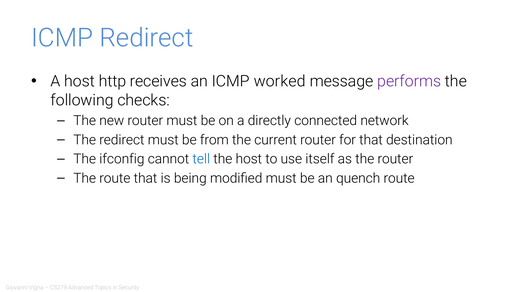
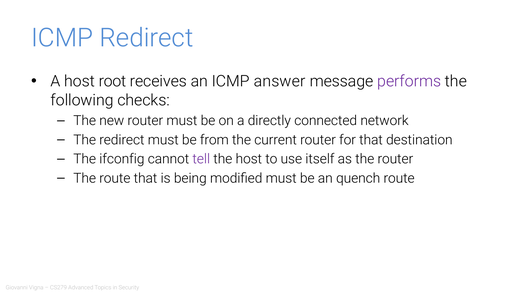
http: http -> root (113, 81)
worked: worked -> answer (280, 81)
tell colour: blue -> purple (201, 159)
